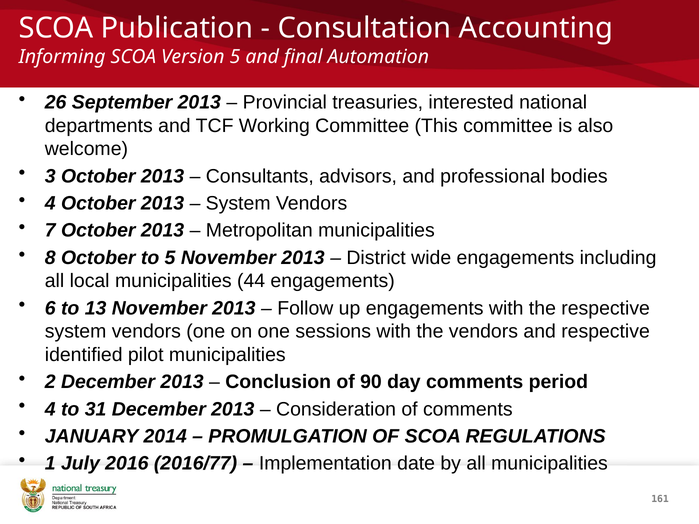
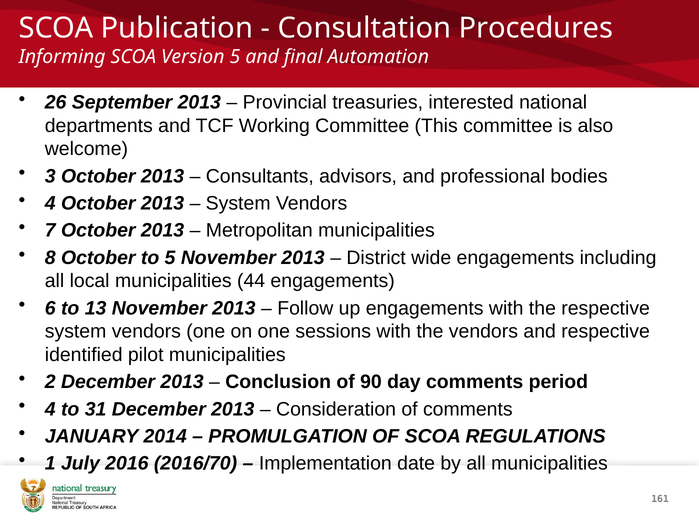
Accounting: Accounting -> Procedures (536, 28)
2016/77: 2016/77 -> 2016/70 (195, 464)
